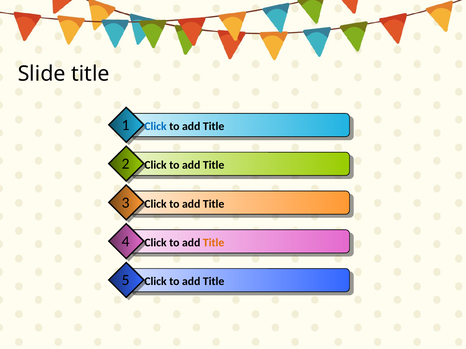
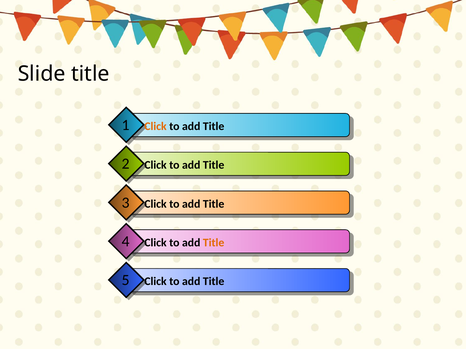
Click colour: blue -> orange (156, 126)
